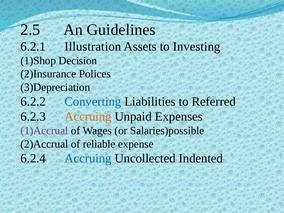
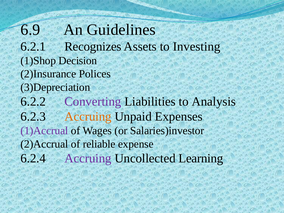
2.5: 2.5 -> 6.9 (30, 30)
Illustration: Illustration -> Recognizes (93, 47)
Converting colour: blue -> purple (93, 101)
Referred: Referred -> Analysis (214, 101)
Salaries)possible: Salaries)possible -> Salaries)investor (167, 131)
Accruing colour: blue -> purple (88, 158)
Indented: Indented -> Learning (201, 158)
